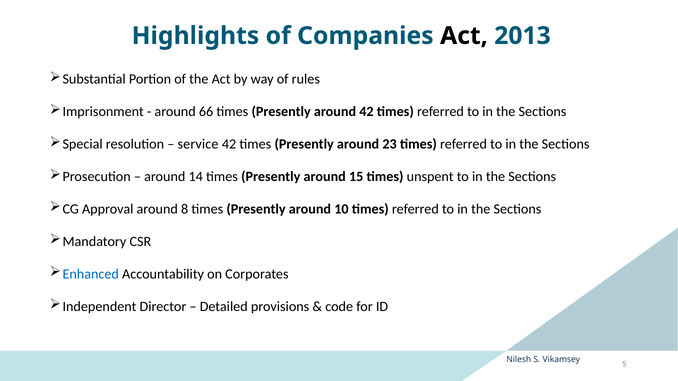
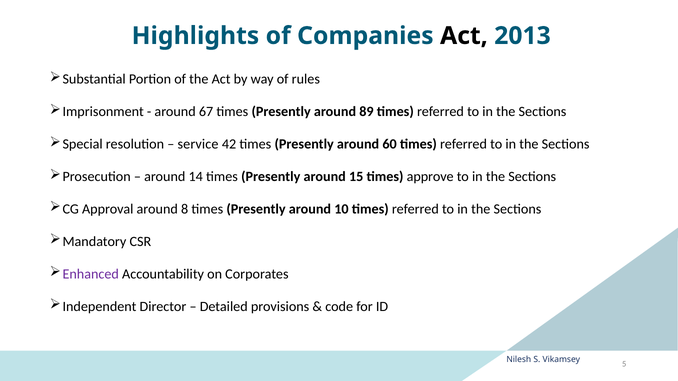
66: 66 -> 67 (206, 112)
around 42: 42 -> 89 (366, 112)
23: 23 -> 60 (390, 144)
unspent: unspent -> approve (430, 177)
Enhanced colour: blue -> purple (91, 274)
